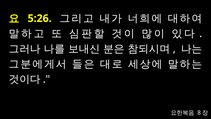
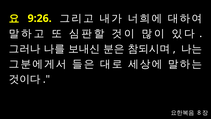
5:26: 5:26 -> 9:26 (40, 18)
